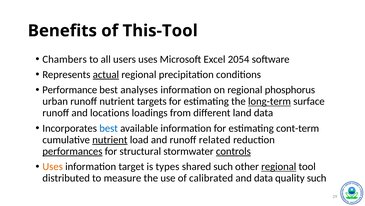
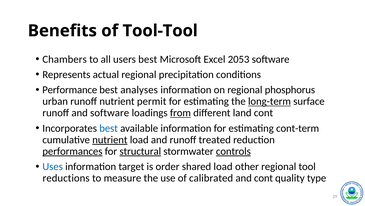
This-Tool: This-Tool -> Tool-Tool (160, 31)
users uses: uses -> best (148, 59)
2054: 2054 -> 2053 (239, 59)
actual underline: present -> none (106, 74)
targets: targets -> permit (152, 101)
and locations: locations -> software (110, 113)
from underline: none -> present (180, 113)
land data: data -> cont (263, 113)
related: related -> treated (215, 139)
structural underline: none -> present (140, 151)
Uses colour: orange -> blue (53, 166)
types: types -> order (168, 166)
shared such: such -> load (223, 166)
regional underline: present -> none (279, 166)
distributed: distributed -> reductions (66, 178)
and data: data -> cont (264, 178)
quality such: such -> type (317, 178)
